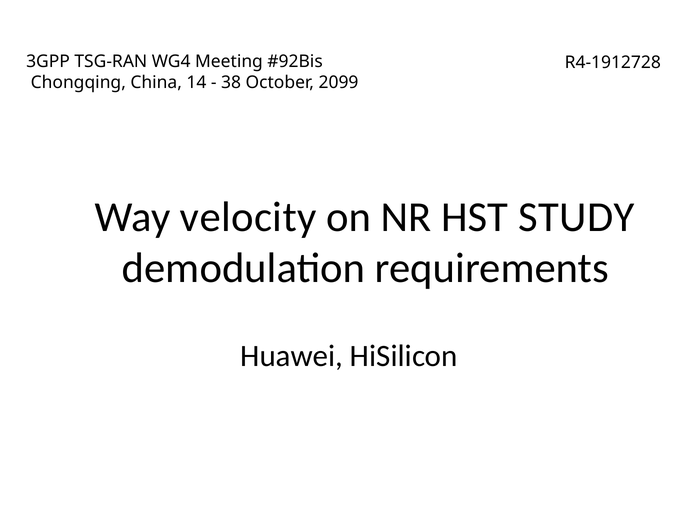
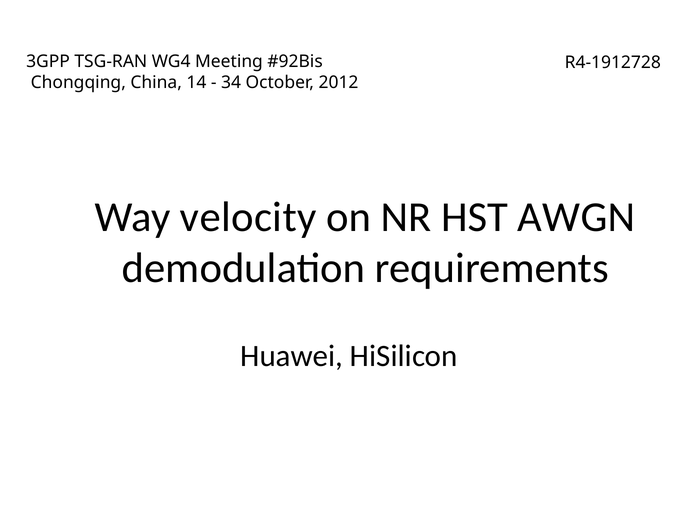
38: 38 -> 34 (231, 82)
2099: 2099 -> 2012 (339, 82)
STUDY: STUDY -> AWGN (576, 217)
